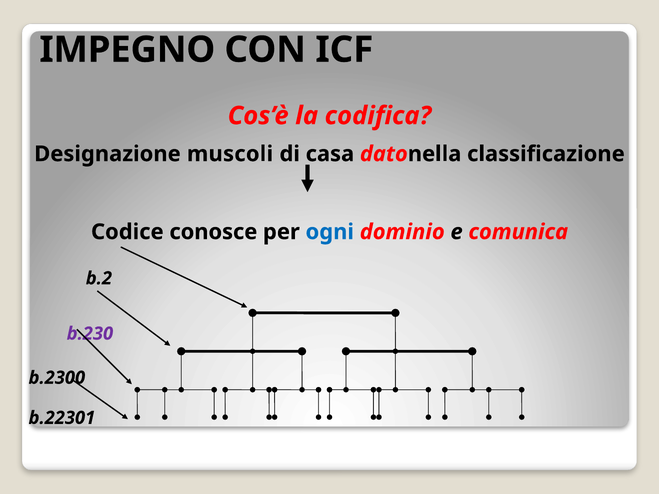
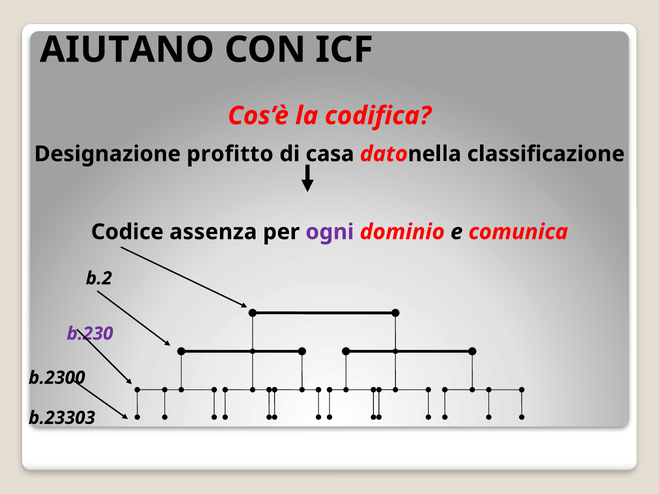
IMPEGNO: IMPEGNO -> AIUTANO (127, 50)
muscoli: muscoli -> profitto (230, 154)
conosce: conosce -> assenza (213, 232)
ogni colour: blue -> purple (330, 232)
b.22301: b.22301 -> b.23303 (62, 418)
